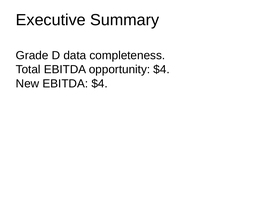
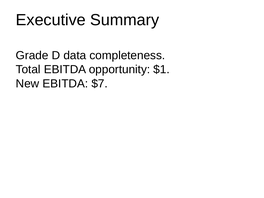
opportunity $4: $4 -> $1 (162, 69)
EBITDA $4: $4 -> $7 (100, 84)
